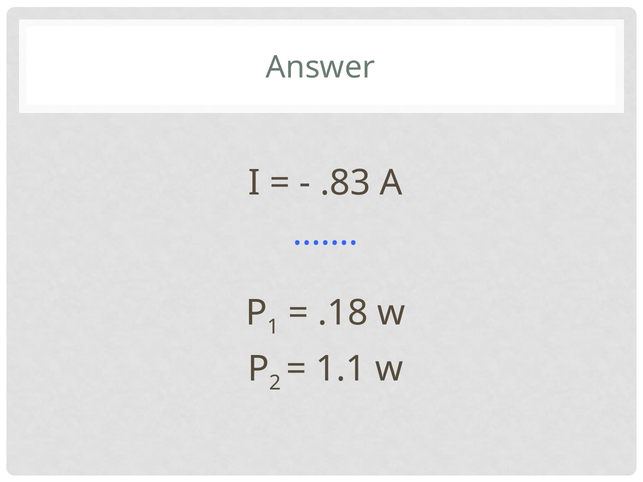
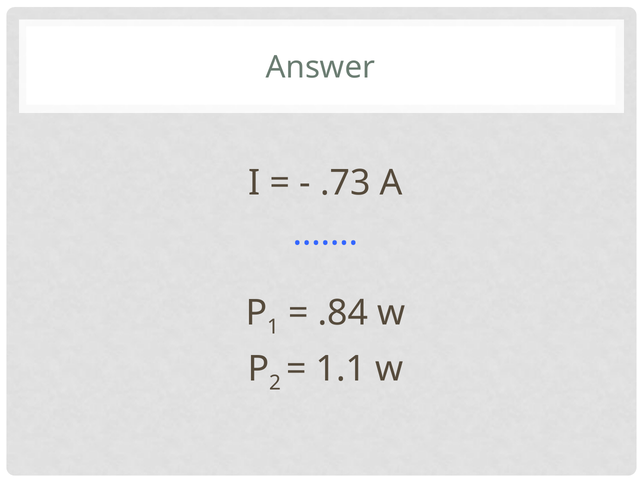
.83: .83 -> .73 (345, 183)
.18: .18 -> .84 (343, 313)
